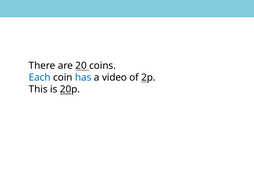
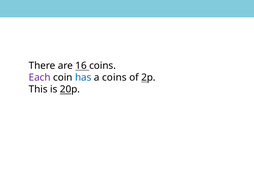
20: 20 -> 16 (81, 66)
Each colour: blue -> purple (40, 78)
a video: video -> coins (114, 78)
